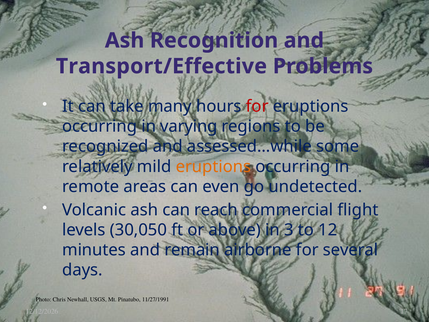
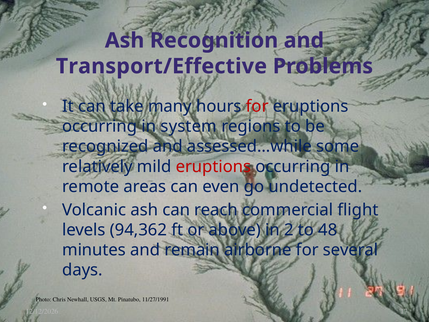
varying: varying -> system (189, 126)
eruptions colour: orange -> red (213, 166)
30,050: 30,050 -> 94,362 (138, 230)
3: 3 -> 2 (289, 230)
12: 12 -> 48 (328, 230)
